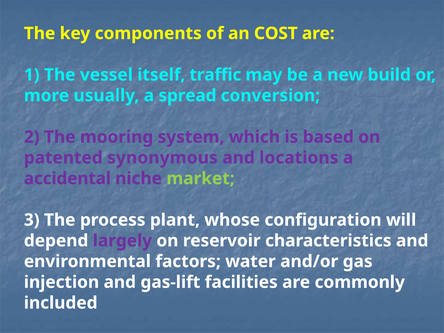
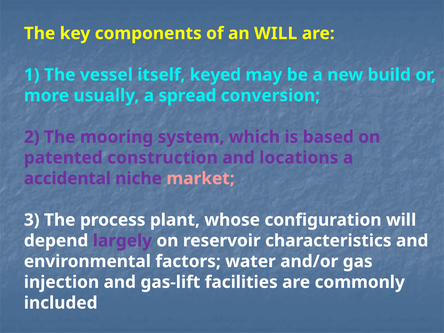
an COST: COST -> WILL (276, 33)
traffic: traffic -> keyed (215, 75)
synonymous: synonymous -> construction (162, 158)
market colour: light green -> pink (201, 179)
